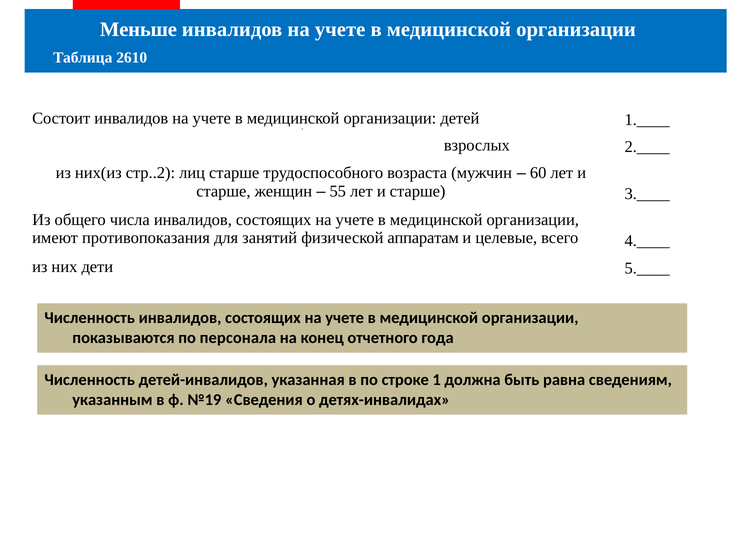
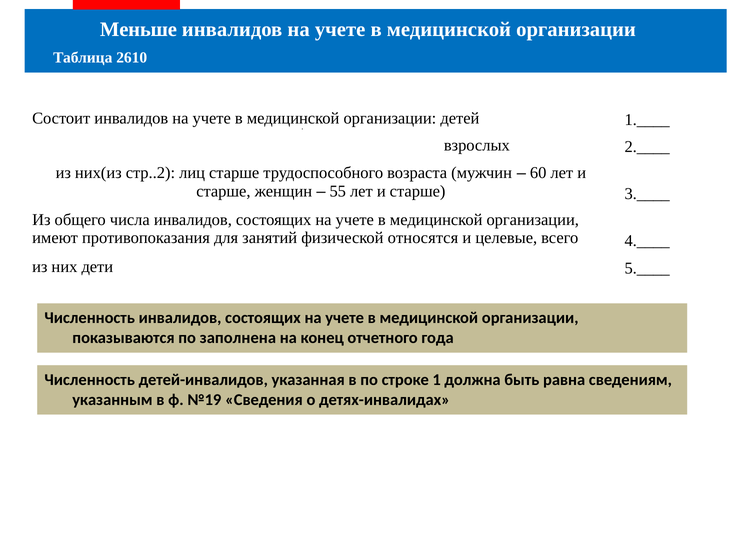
аппаратам: аппаратам -> относятся (423, 238)
персонала: персонала -> заполнена (238, 338)
